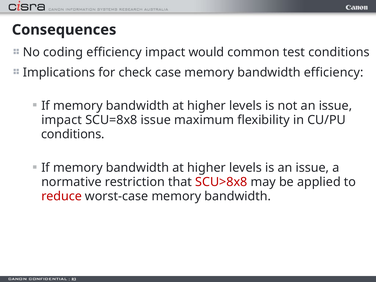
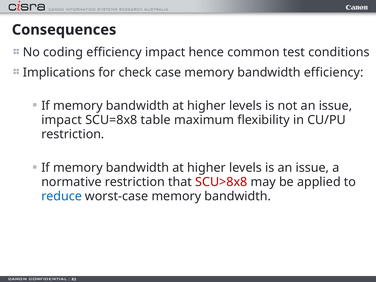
would: would -> hence (206, 52)
SCU=8x8 issue: issue -> table (156, 120)
conditions: conditions -> restriction (73, 134)
reduce colour: red -> blue (62, 196)
